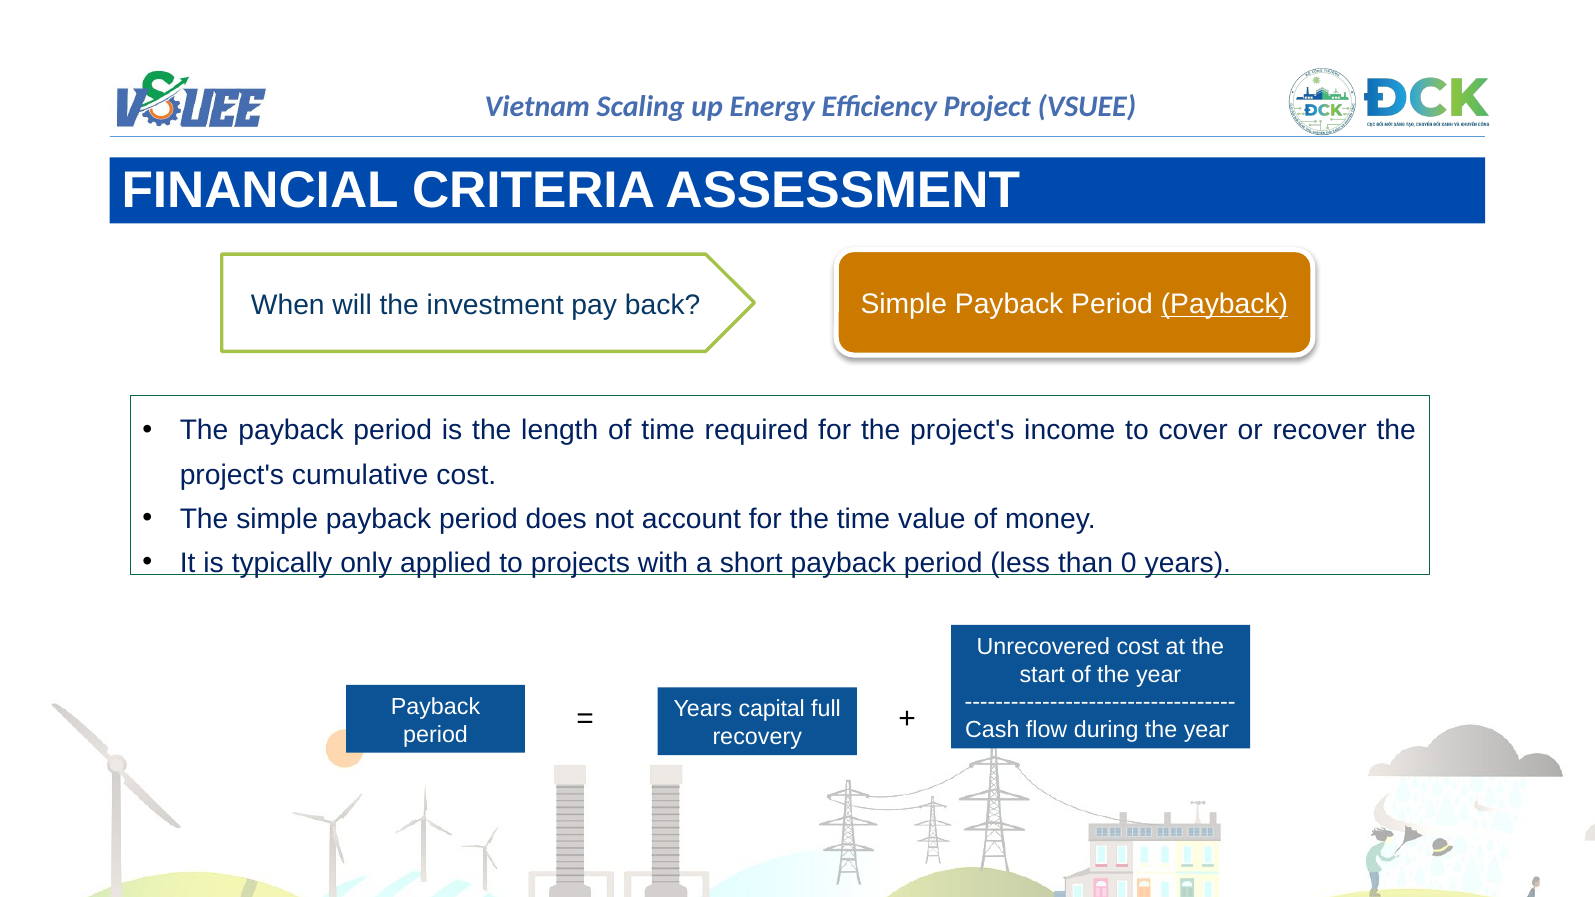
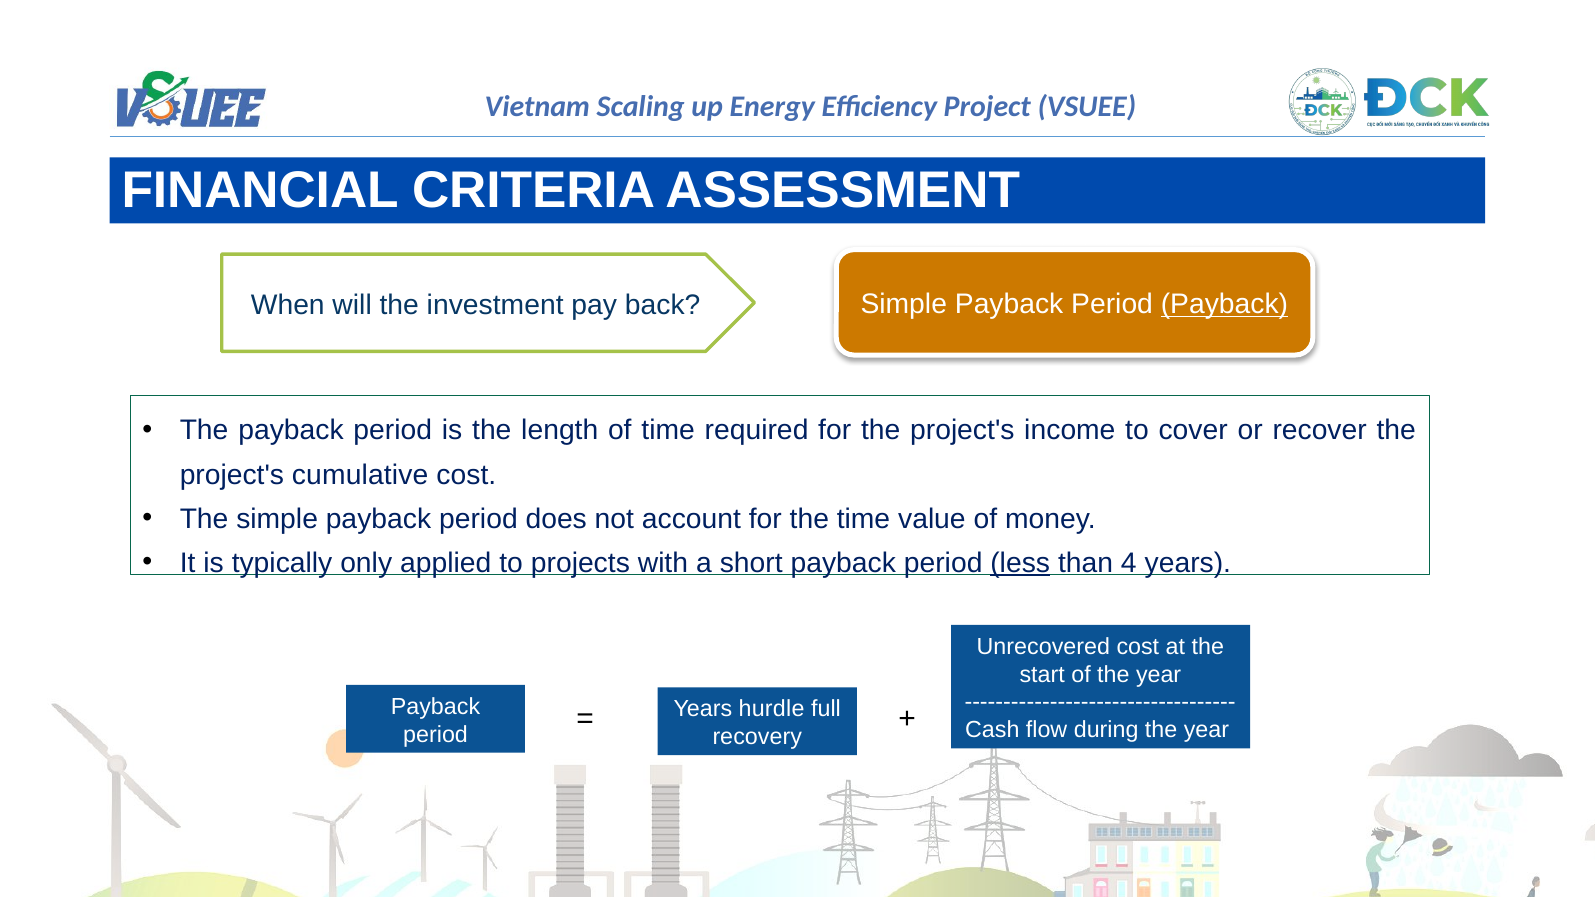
less underline: none -> present (1020, 563)
0: 0 -> 4 (1129, 563)
capital: capital -> hurdle (772, 709)
